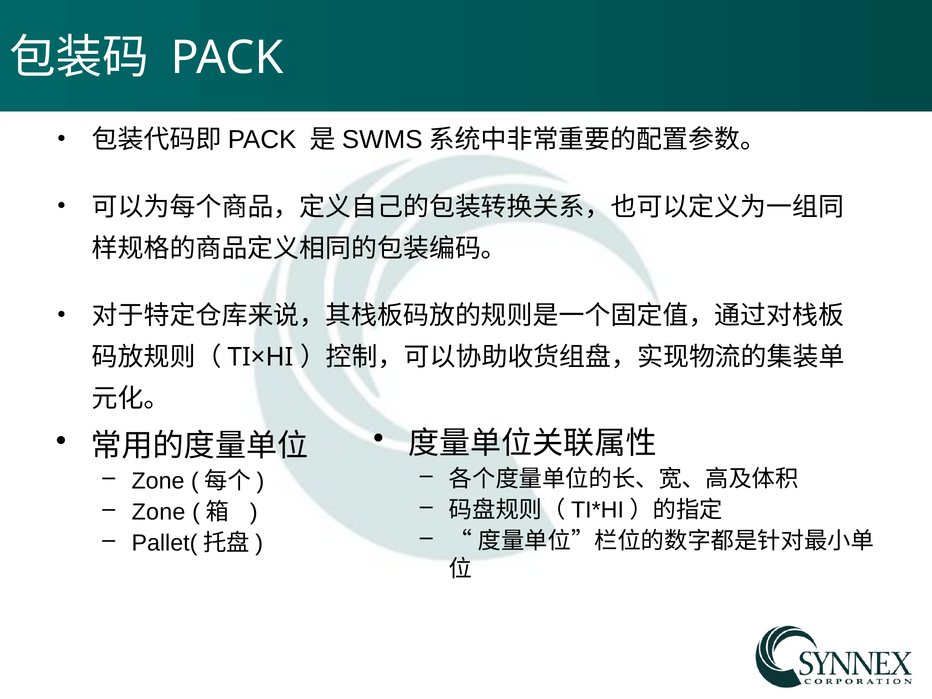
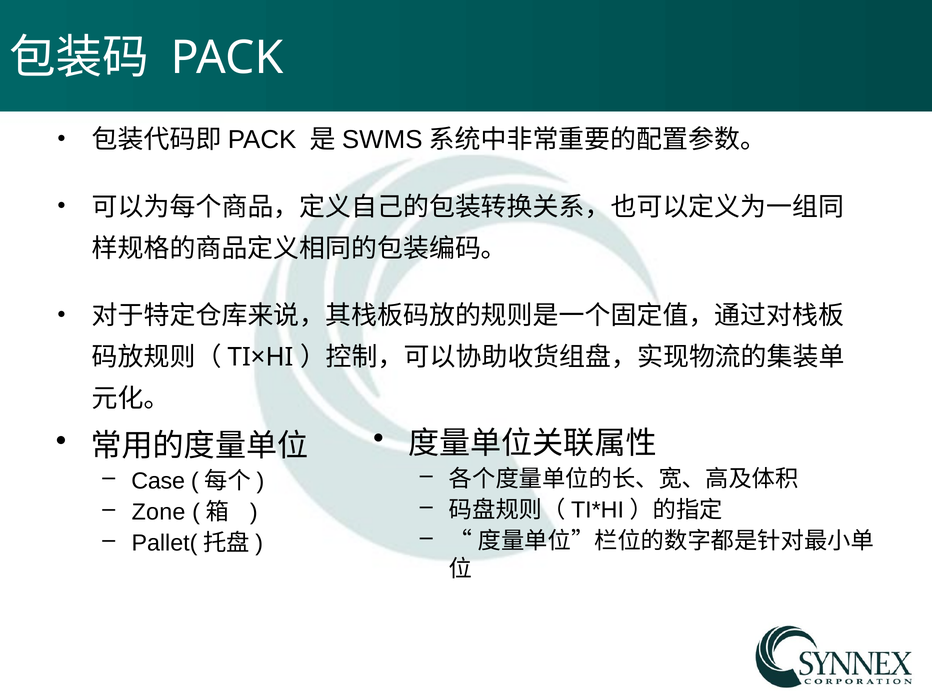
Zone: Zone -> Case (158, 481)
